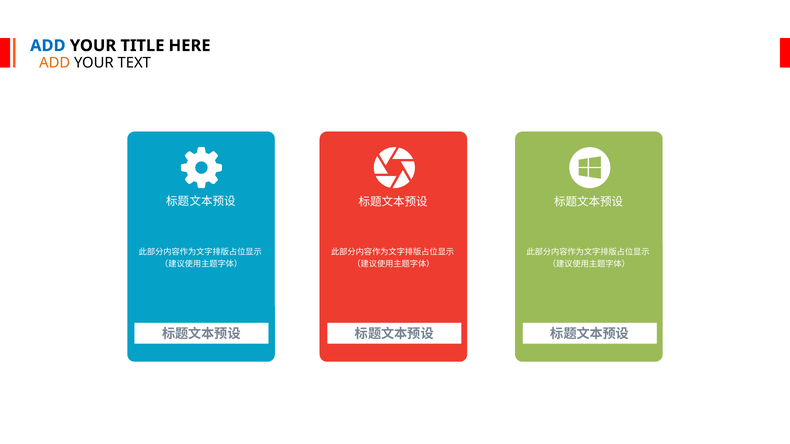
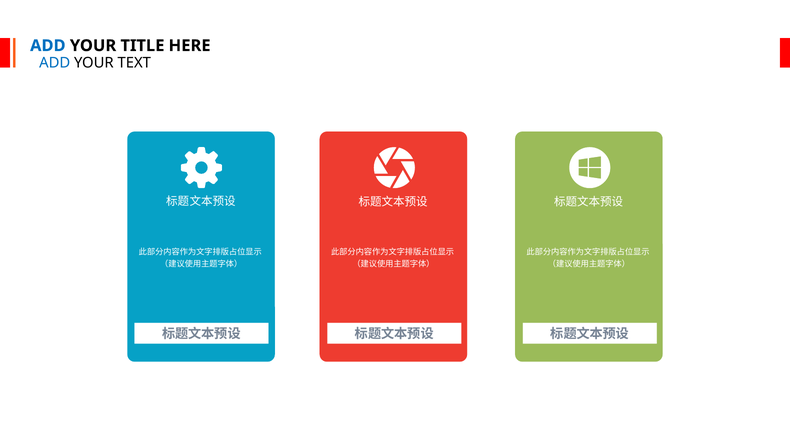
ADD colour: orange -> blue (55, 63)
